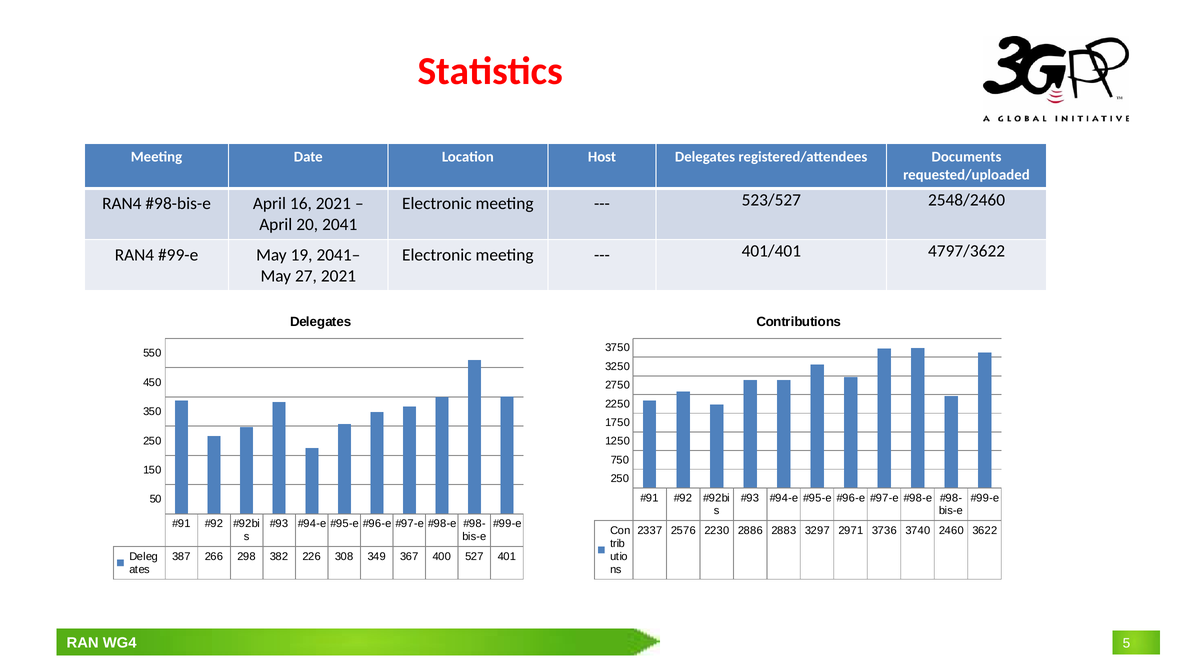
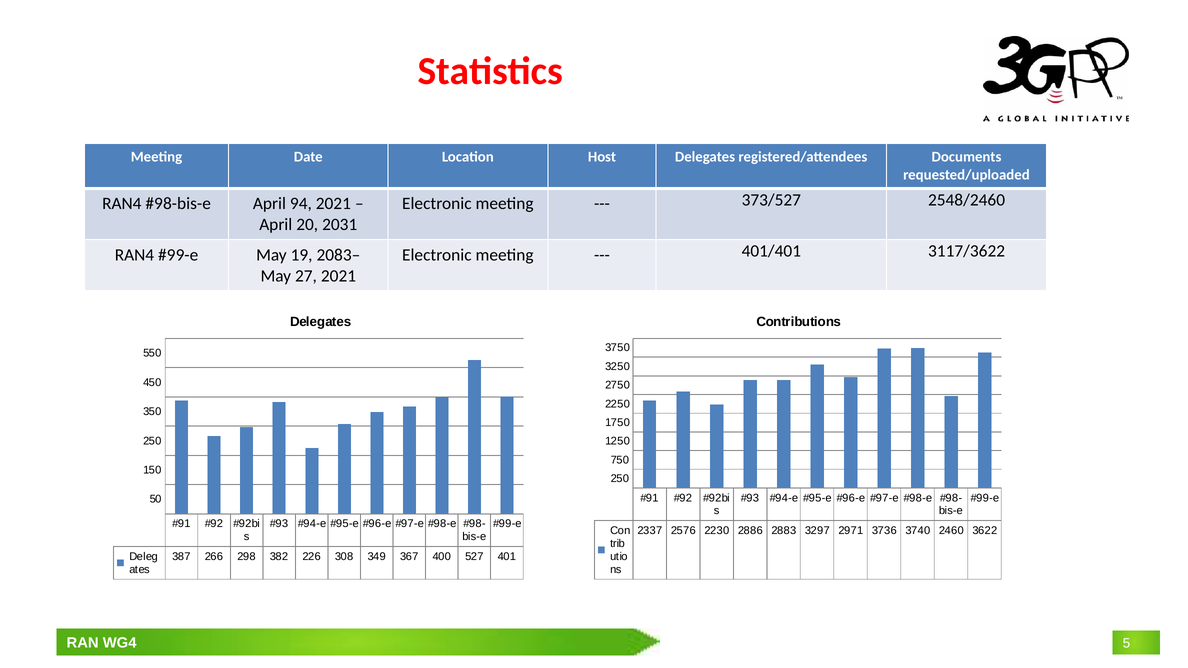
16: 16 -> 94 (301, 204)
523/527: 523/527 -> 373/527 (771, 200)
2041: 2041 -> 2031 (340, 225)
2041–: 2041– -> 2083– (338, 255)
4797/3622: 4797/3622 -> 3117/3622 (967, 251)
